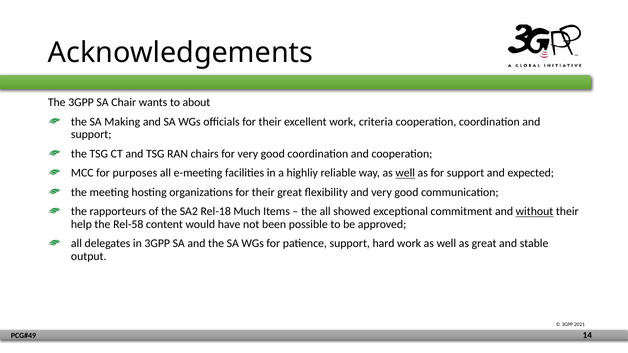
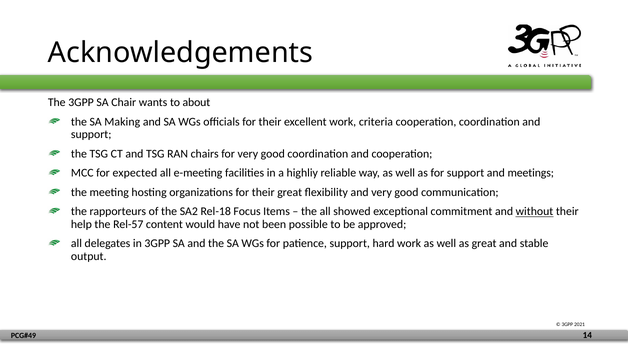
purposes: purposes -> expected (135, 173)
well underline: present -> none (405, 173)
expected: expected -> meetings (531, 173)
Much: Much -> Focus (247, 212)
Rel-58: Rel-58 -> Rel-57 (128, 224)
